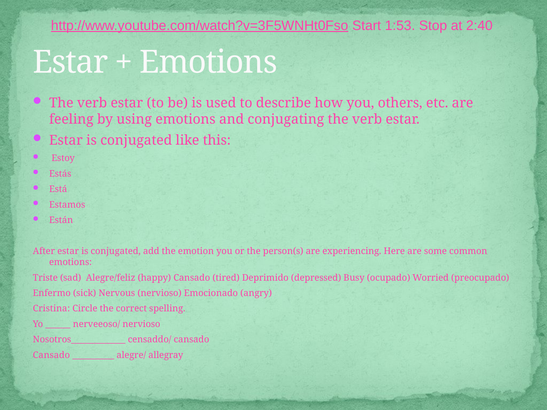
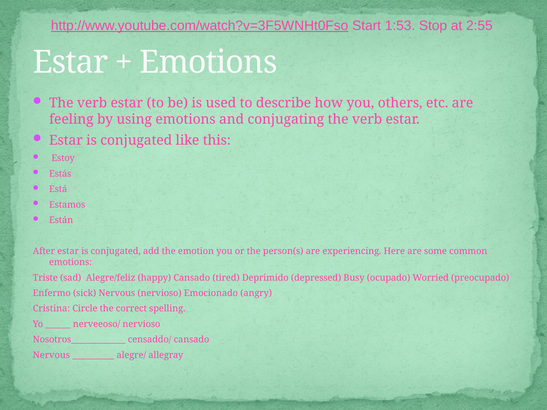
2:40: 2:40 -> 2:55 (479, 26)
Cansado: Cansado -> Nervous (51, 355)
